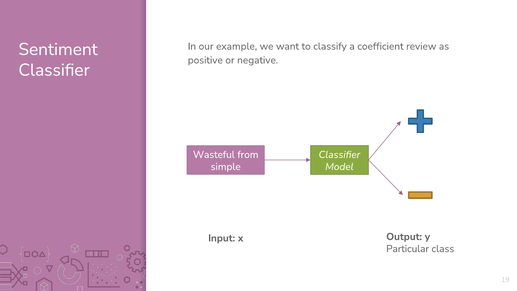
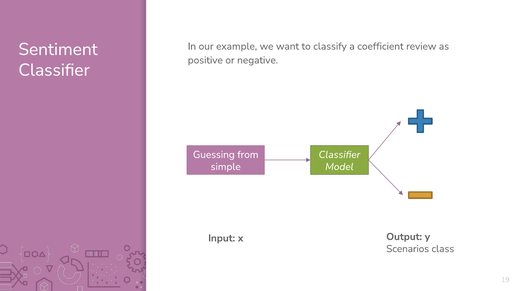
Wasteful: Wasteful -> Guessing (214, 155)
Particular: Particular -> Scenarios (408, 249)
